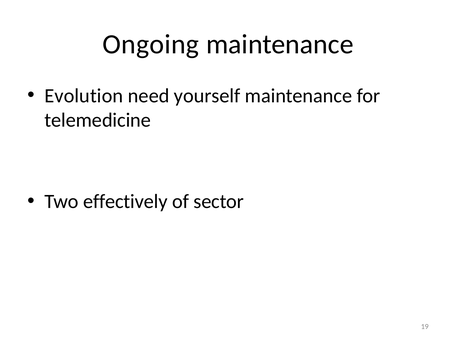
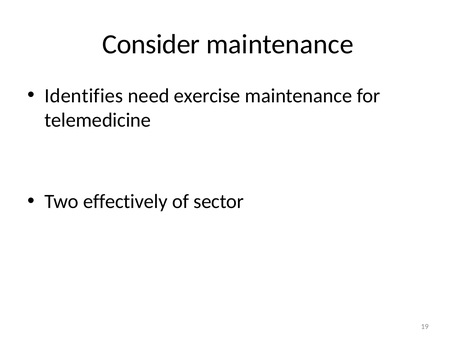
Ongoing: Ongoing -> Consider (151, 44)
Evolution: Evolution -> Identifies (84, 96)
yourself: yourself -> exercise (207, 96)
